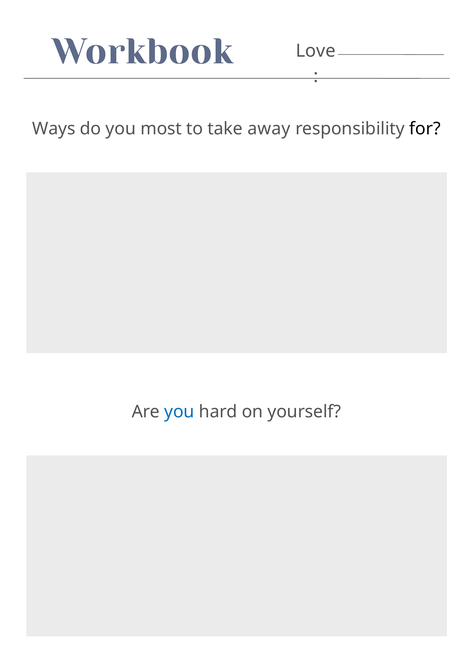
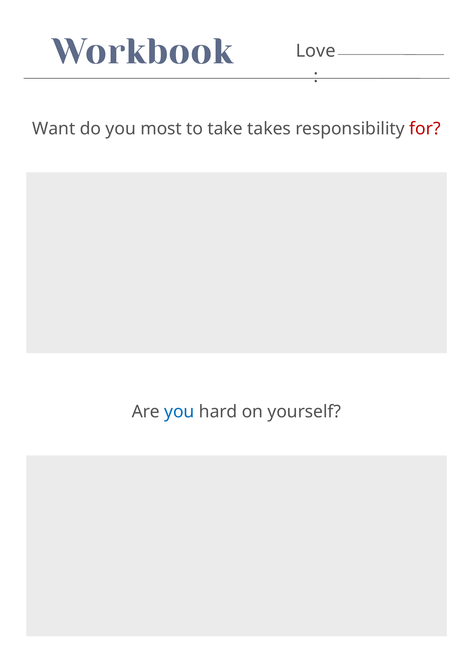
Ways: Ways -> Want (54, 129)
away: away -> takes (269, 129)
for colour: black -> red (425, 129)
